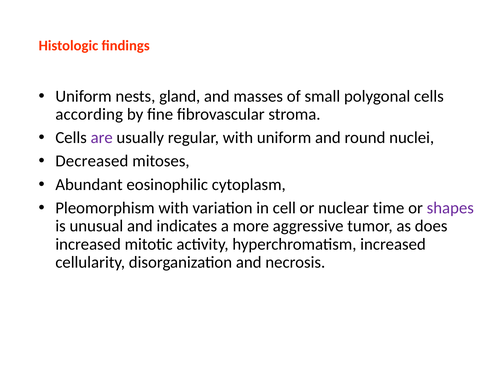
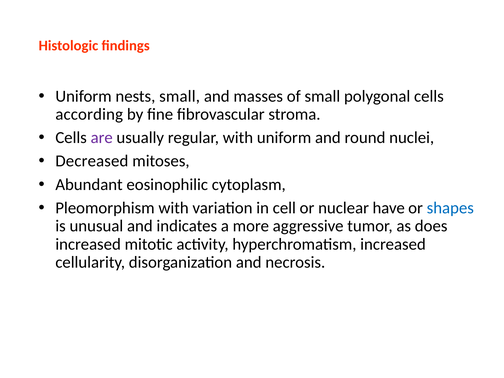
nests gland: gland -> small (180, 96)
time: time -> have (389, 208)
shapes colour: purple -> blue (450, 208)
